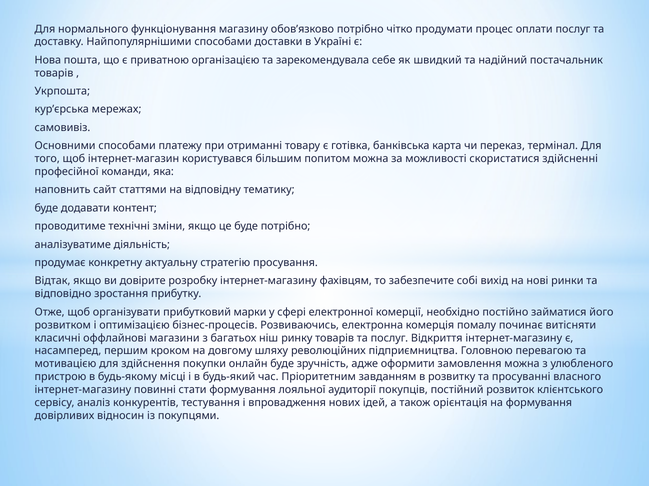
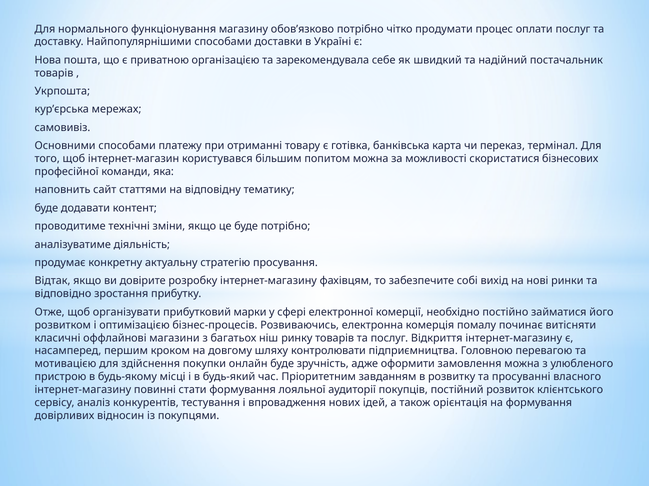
здійсненні: здійсненні -> бізнесових (570, 159)
революційних: революційних -> контролювати (328, 351)
